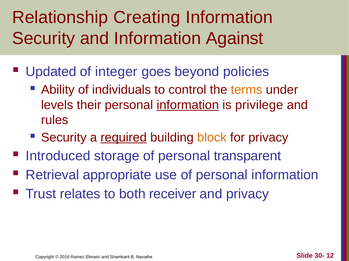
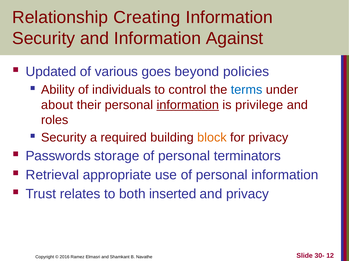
integer: integer -> various (116, 72)
terms colour: orange -> blue (247, 90)
levels: levels -> about (57, 105)
rules: rules -> roles (55, 120)
required underline: present -> none (124, 138)
Introduced: Introduced -> Passwords (58, 156)
transparent: transparent -> terminators (247, 156)
receiver: receiver -> inserted (173, 194)
